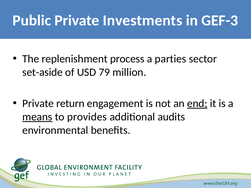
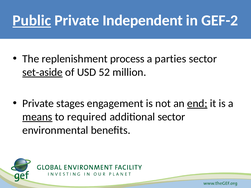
Public underline: none -> present (32, 21)
Investments: Investments -> Independent (143, 21)
GEF-3: GEF-3 -> GEF-2 (220, 21)
set-aside underline: none -> present (43, 72)
79: 79 -> 52 (104, 72)
return: return -> stages (70, 104)
provides: provides -> required (87, 117)
additional audits: audits -> sector (171, 117)
